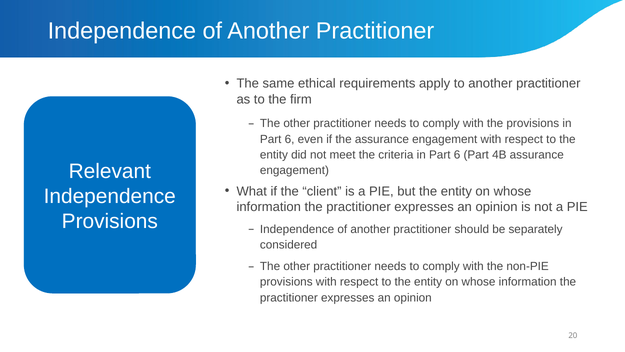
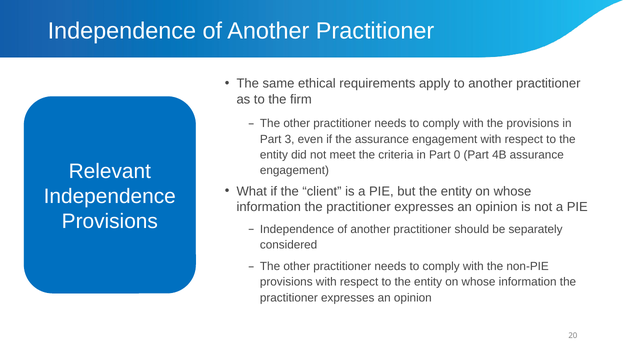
6: 6 -> 3 (290, 139)
criteria in Part 6: 6 -> 0 (457, 155)
